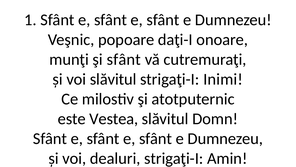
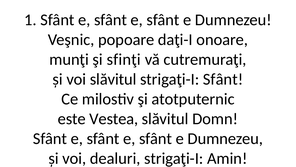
şi sfânt: sfânt -> sfinţi (124, 59)
strigaţi-I Inimi: Inimi -> Sfânt (223, 79)
